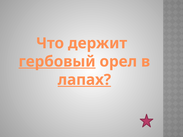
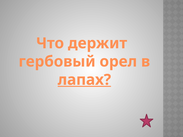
гербовый underline: present -> none (57, 62)
